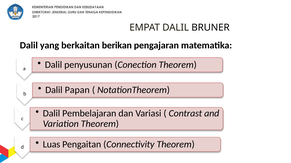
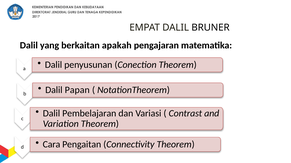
berikan: berikan -> apakah (117, 45)
Luas: Luas -> Cara (52, 145)
